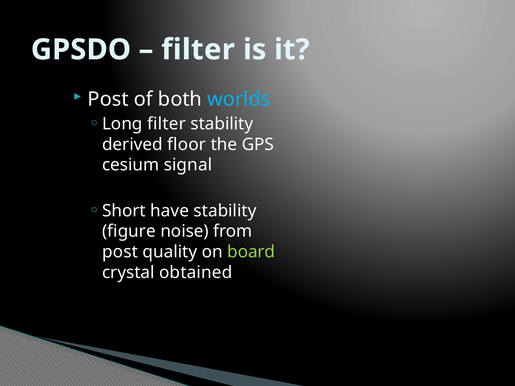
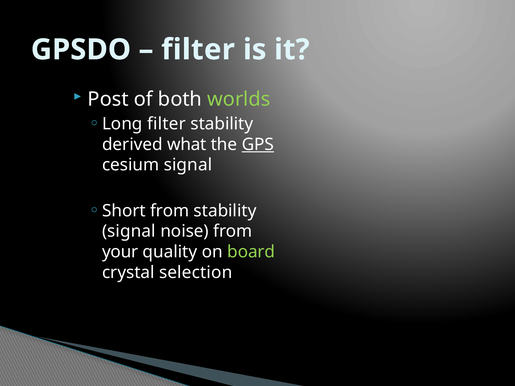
worlds colour: light blue -> light green (239, 99)
floor: floor -> what (187, 144)
GPS underline: none -> present (258, 144)
Short have: have -> from (170, 211)
figure: figure -> signal (129, 231)
post: post -> your (120, 252)
obtained: obtained -> selection (196, 273)
